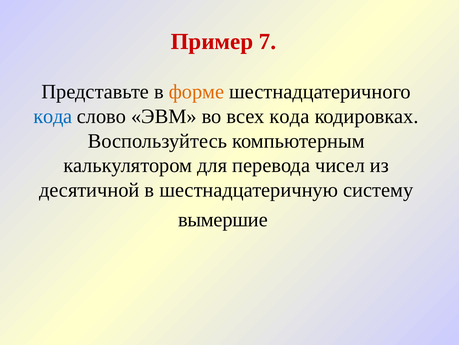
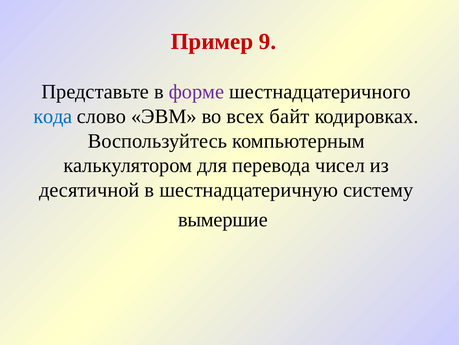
7: 7 -> 9 (268, 41)
форме colour: orange -> purple (197, 92)
всех кода: кода -> байт (289, 116)
